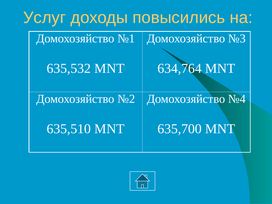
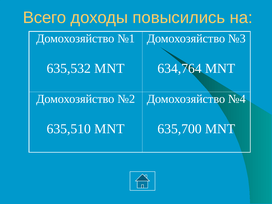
Услуг: Услуг -> Всего (45, 18)
